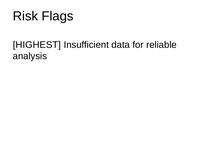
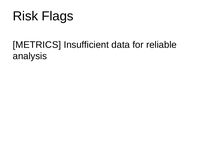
HIGHEST: HIGHEST -> METRICS (37, 45)
